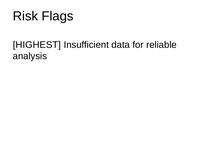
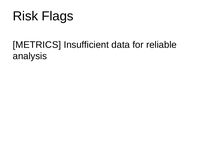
HIGHEST: HIGHEST -> METRICS (37, 45)
